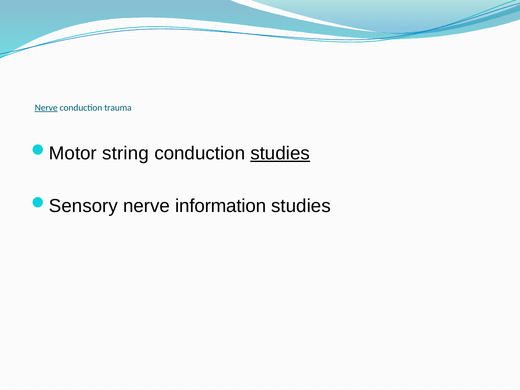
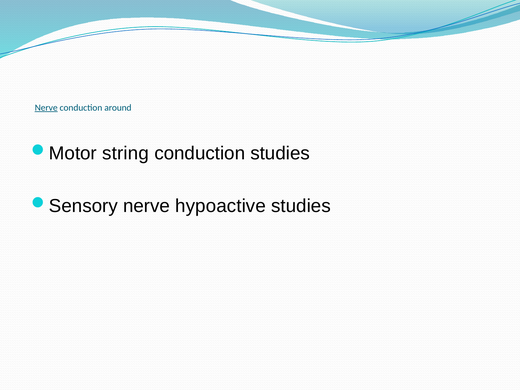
trauma: trauma -> around (118, 108)
studies underline: present -> none (280, 153)
information: information -> hypoactive (221, 206)
